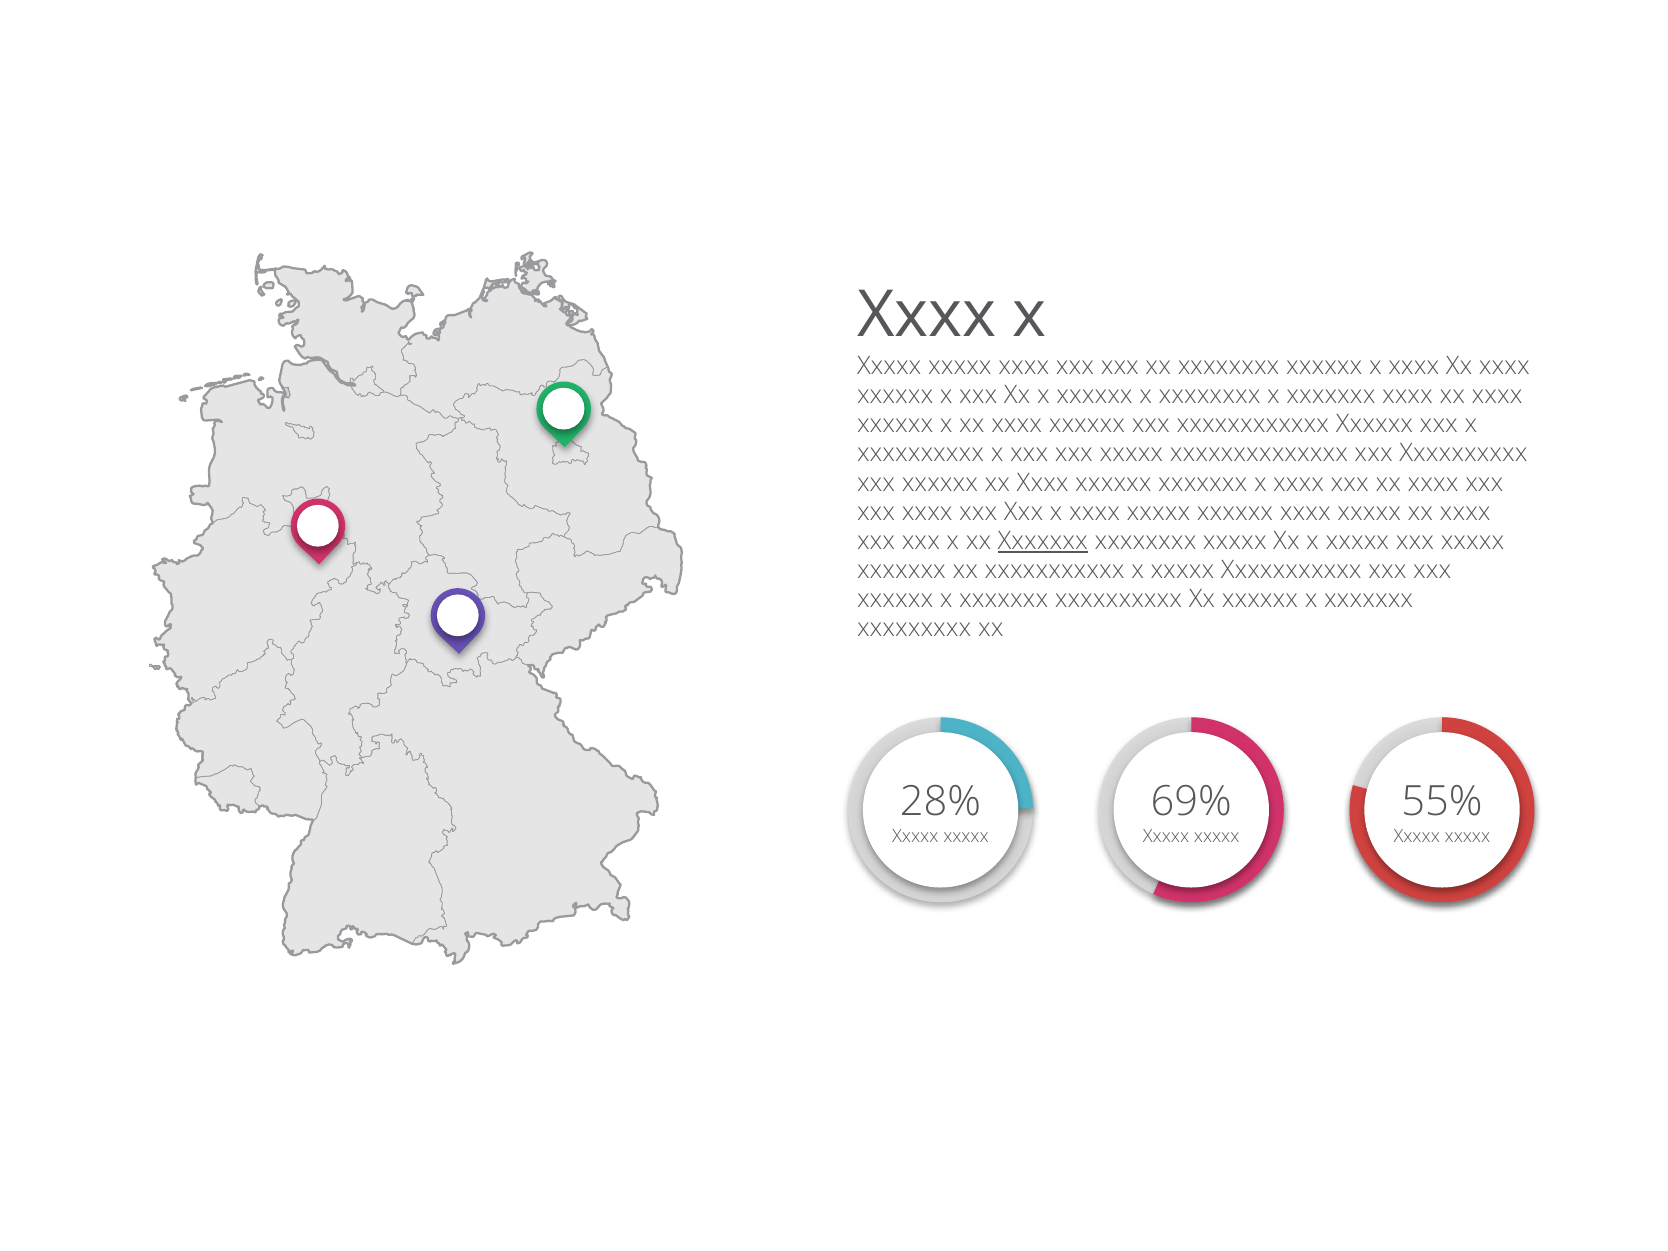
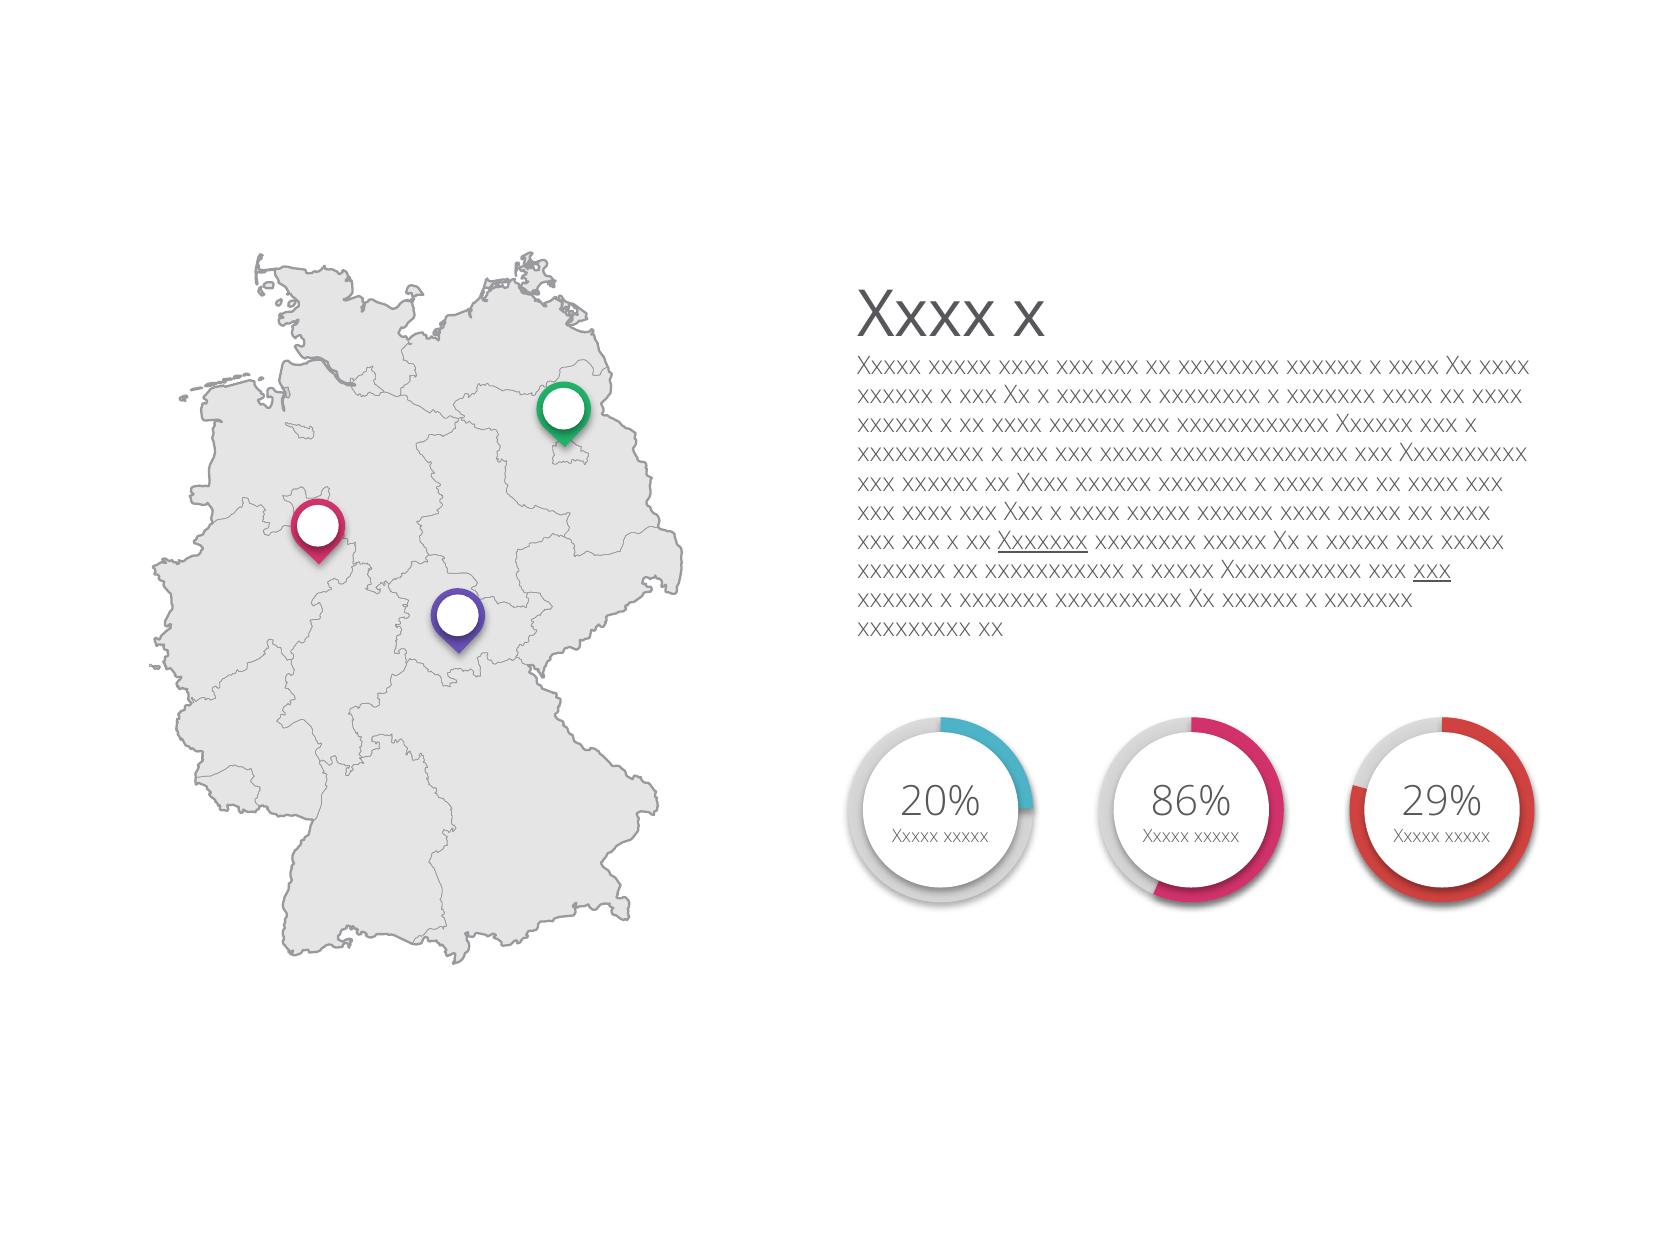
xxx underline: none -> present (1432, 570)
28%: 28% -> 20% (941, 802)
69%: 69% -> 86% (1191, 802)
55%: 55% -> 29% (1442, 802)
